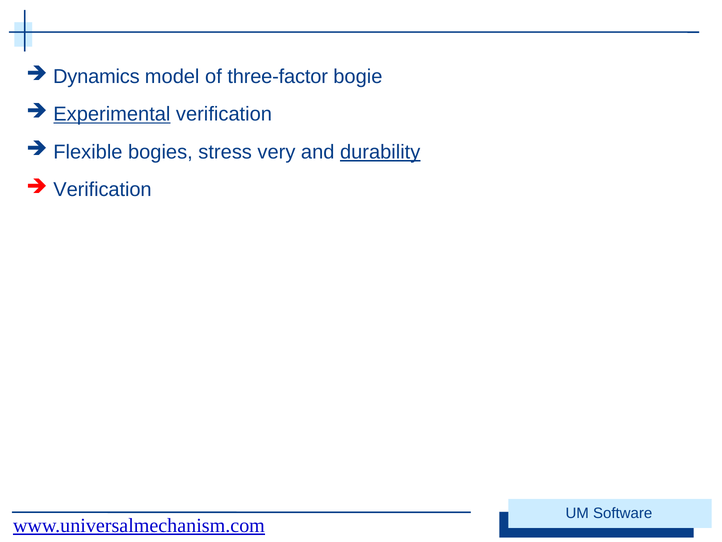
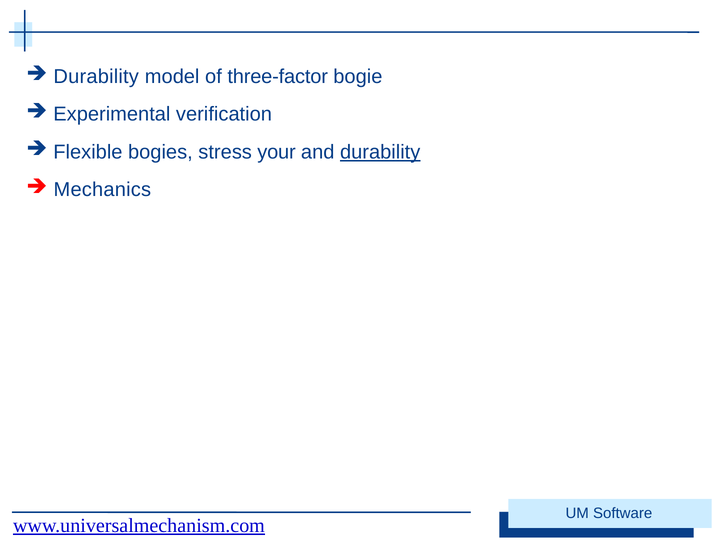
Dynamics: Dynamics -> Durability (96, 77)
Experimental underline: present -> none (112, 114)
very: very -> your (277, 152)
Verification: Verification -> Mechanics (102, 190)
